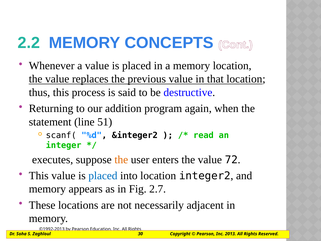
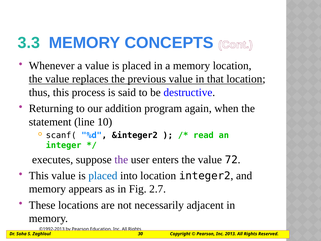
2.2: 2.2 -> 3.3 (29, 43)
51: 51 -> 10 (105, 122)
the colour: orange -> purple (121, 159)
